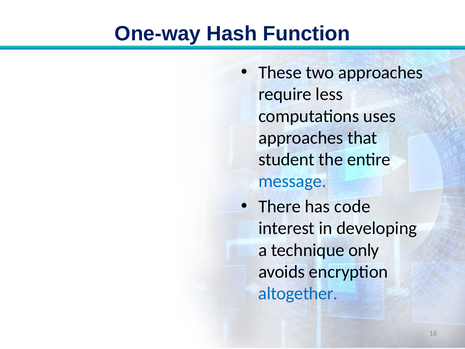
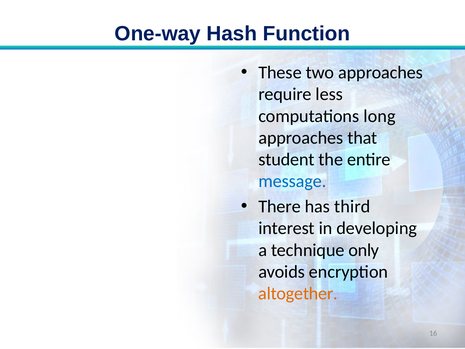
uses: uses -> long (379, 116)
code: code -> third (352, 206)
altogether colour: blue -> orange (298, 293)
